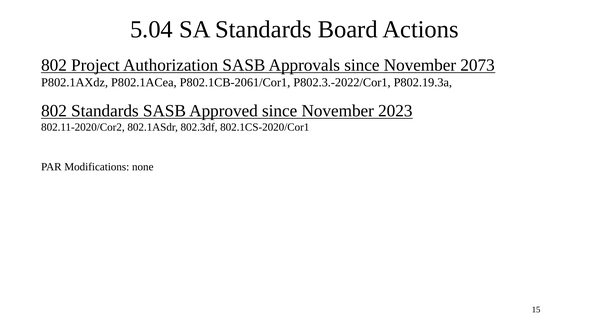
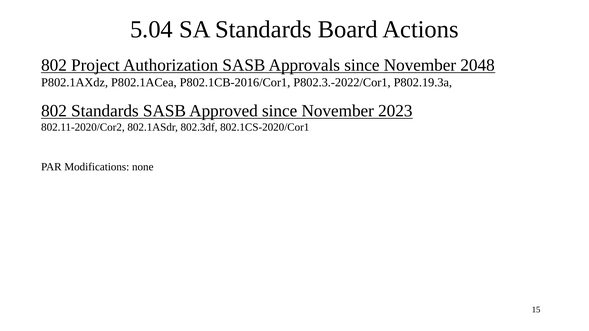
2073: 2073 -> 2048 (478, 65)
P802.1CB-2061/Cor1: P802.1CB-2061/Cor1 -> P802.1CB-2016/Cor1 (235, 83)
